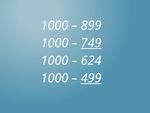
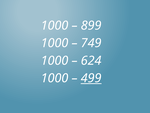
749 underline: present -> none (91, 43)
